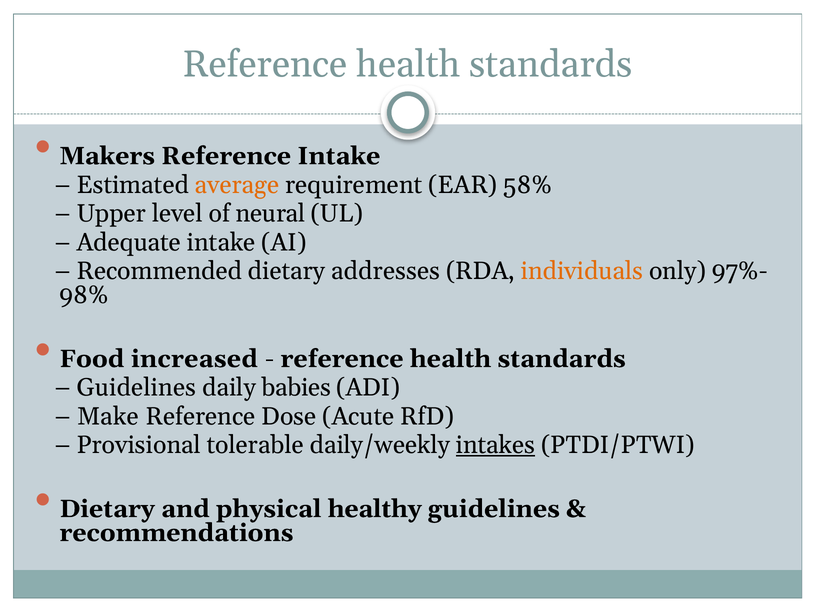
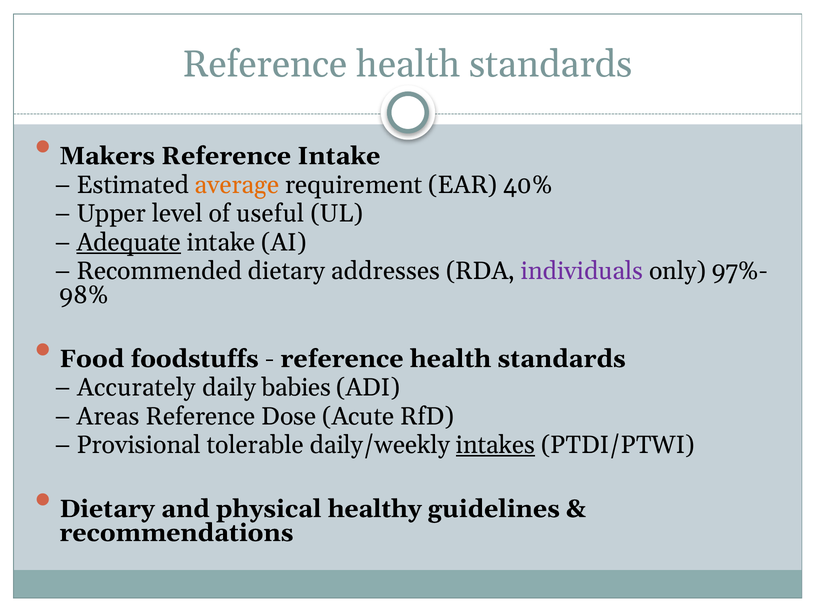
58%: 58% -> 40% (528, 185)
neural: neural -> useful (270, 214)
Adequate underline: none -> present (129, 242)
individuals colour: orange -> purple (582, 271)
increased: increased -> foodstuffs (195, 359)
Guidelines: Guidelines -> Accurately (136, 388)
Make: Make -> Areas (108, 416)
